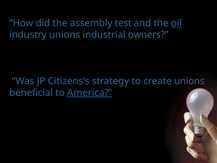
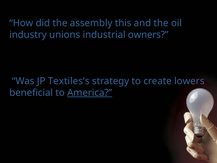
test: test -> this (123, 23)
oil underline: present -> none (176, 23)
Citizens’s: Citizens’s -> Textiles’s (69, 81)
create unions: unions -> lowers (189, 81)
